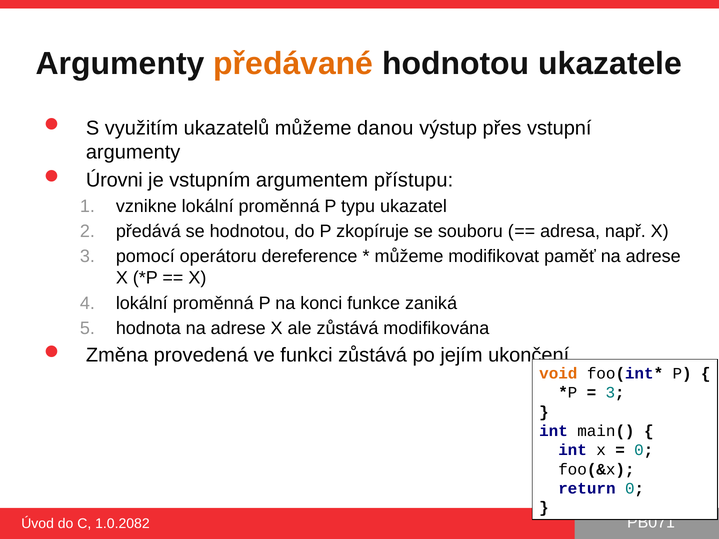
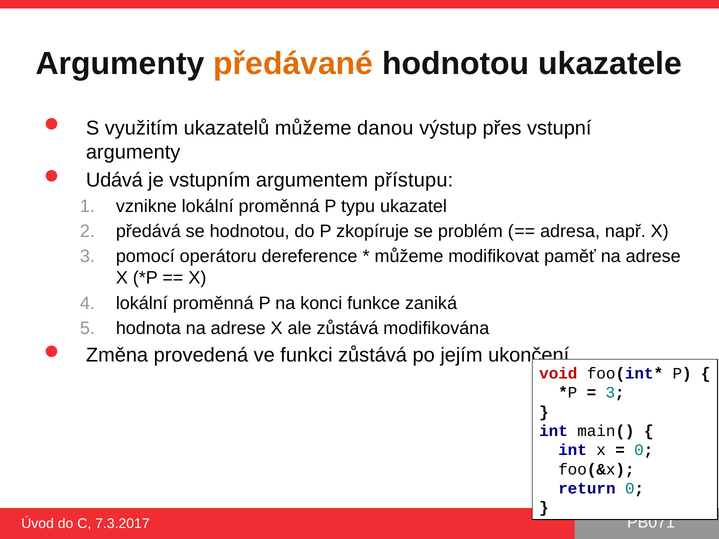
Úrovni: Úrovni -> Udává (114, 180)
souboru: souboru -> problém (470, 231)
void colour: orange -> red (558, 374)
1.0.2082: 1.0.2082 -> 7.3.2017 (122, 524)
